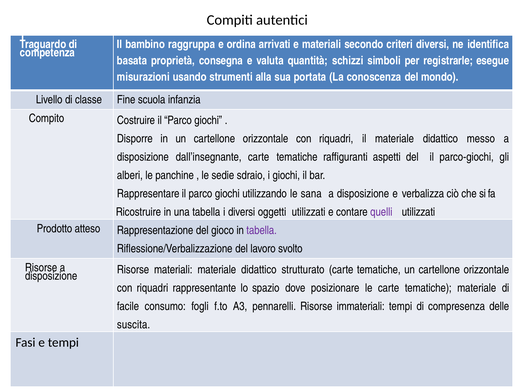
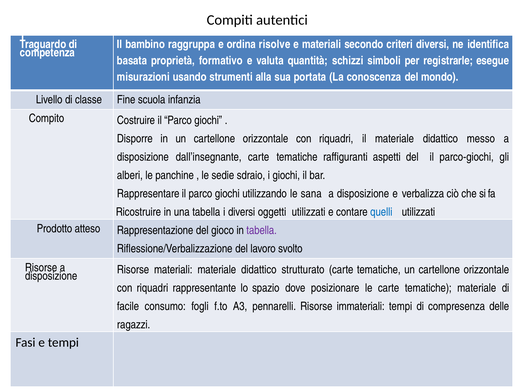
arrivati: arrivati -> risolve (275, 44)
consegna: consegna -> formativo (221, 61)
quelli colour: purple -> blue (381, 212)
suscita: suscita -> ragazzi (134, 325)
